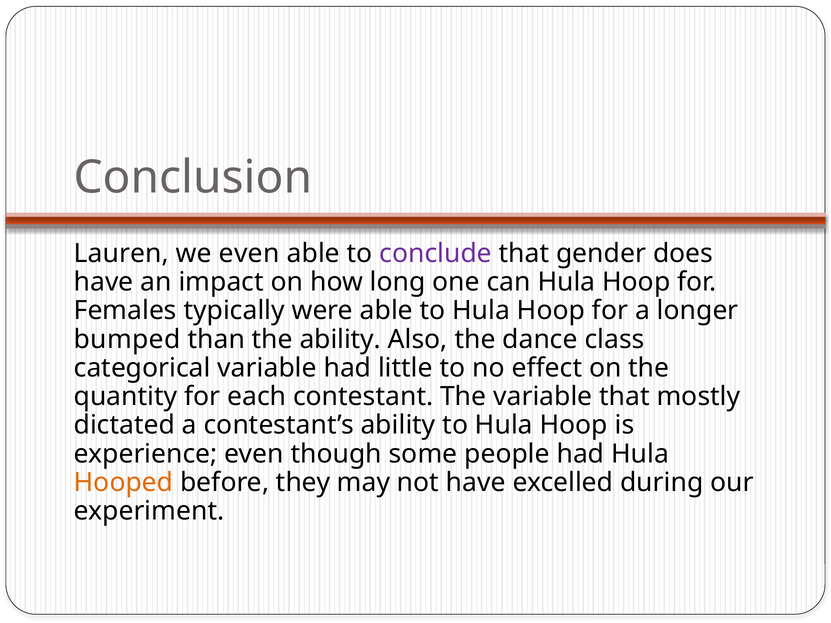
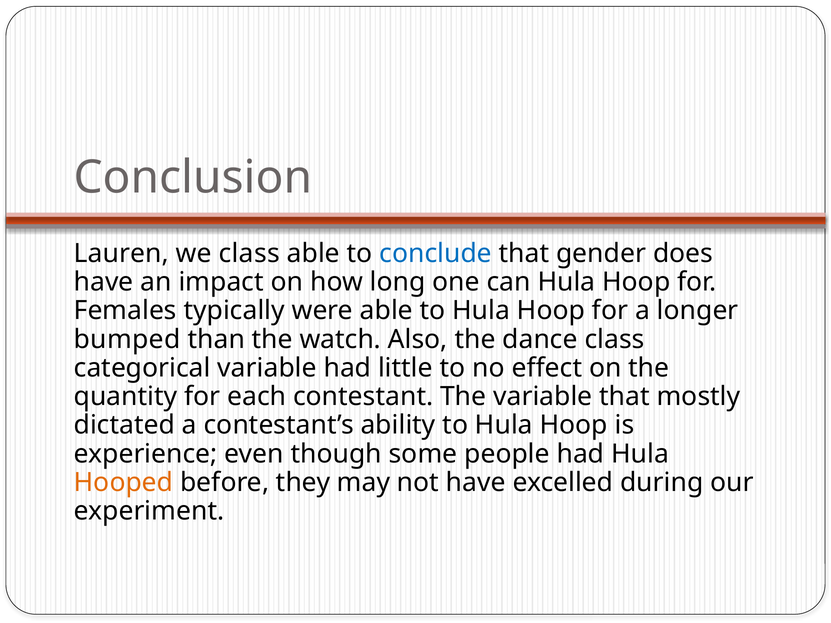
we even: even -> class (249, 253)
conclude colour: purple -> blue (436, 253)
the ability: ability -> watch (340, 339)
